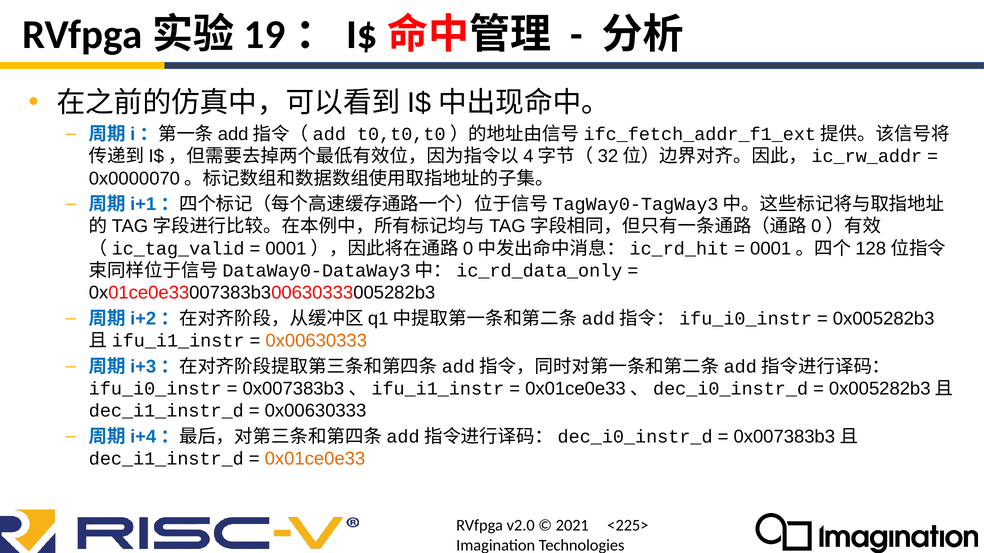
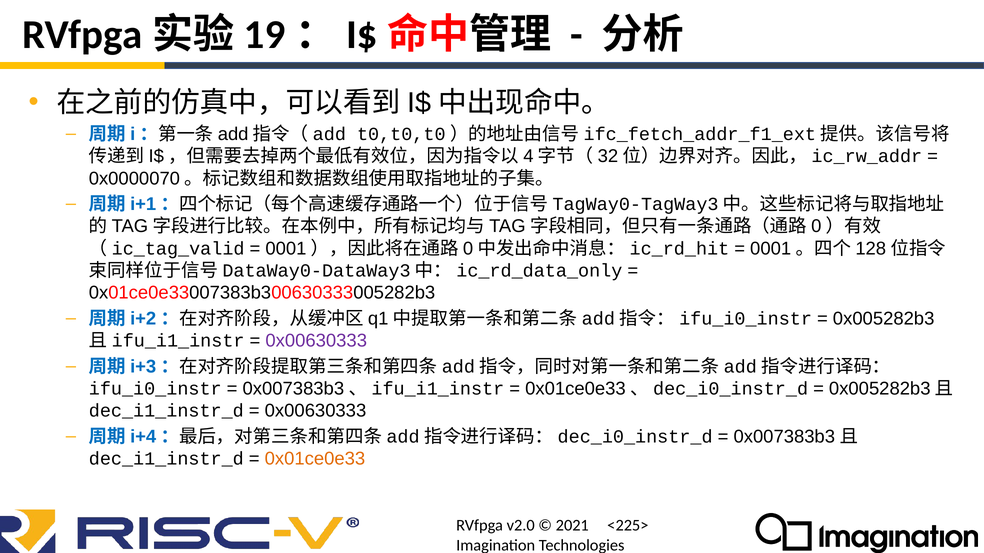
0x00630333 colour: orange -> purple (316, 341)
